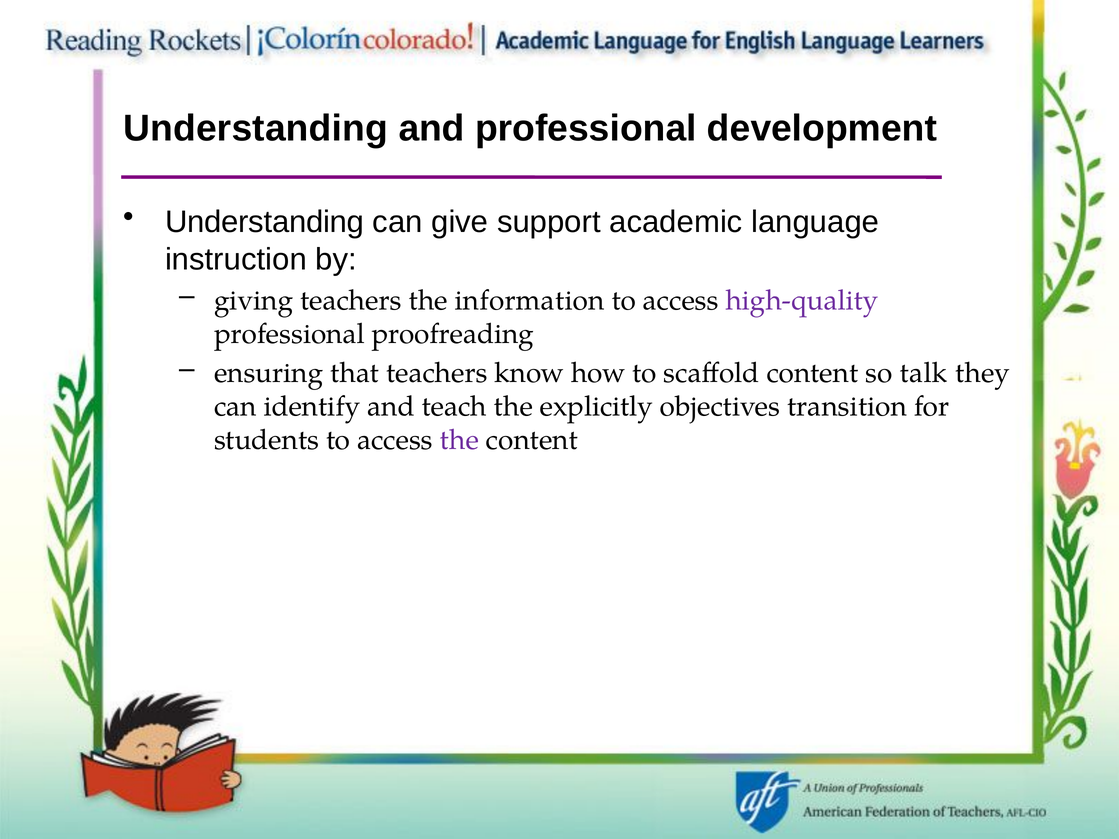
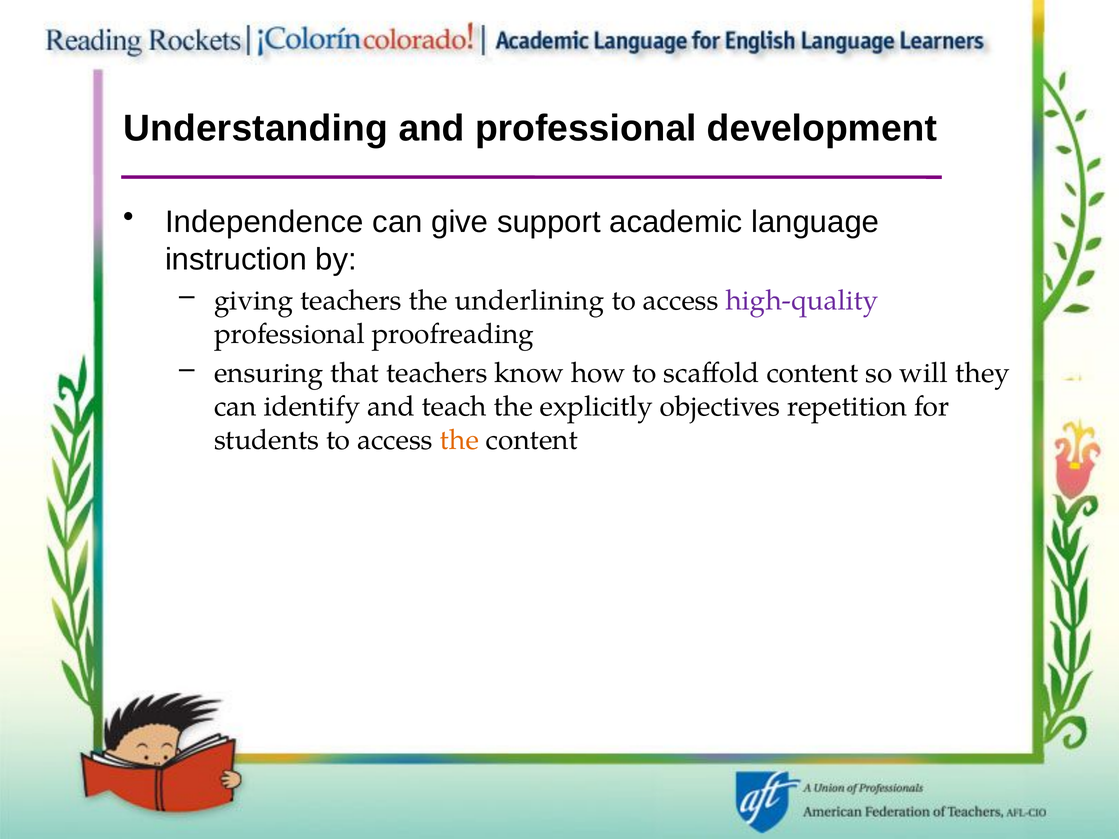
Understanding: Understanding -> Independence (264, 222)
information: information -> underlining (530, 300)
talk: talk -> will (924, 373)
transition: transition -> repetition (847, 407)
the colour: purple -> orange (459, 440)
